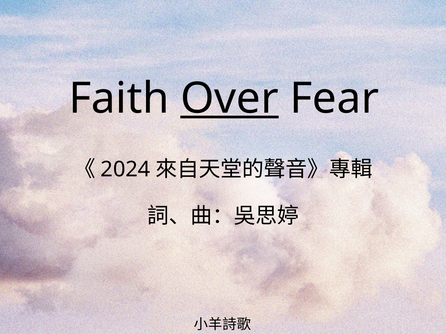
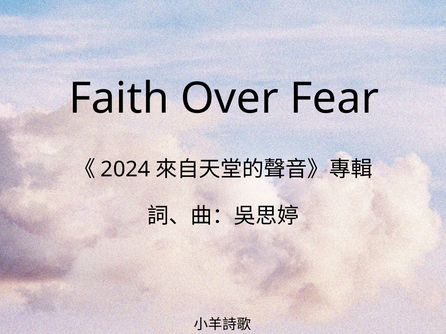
Over underline: present -> none (230, 99)
